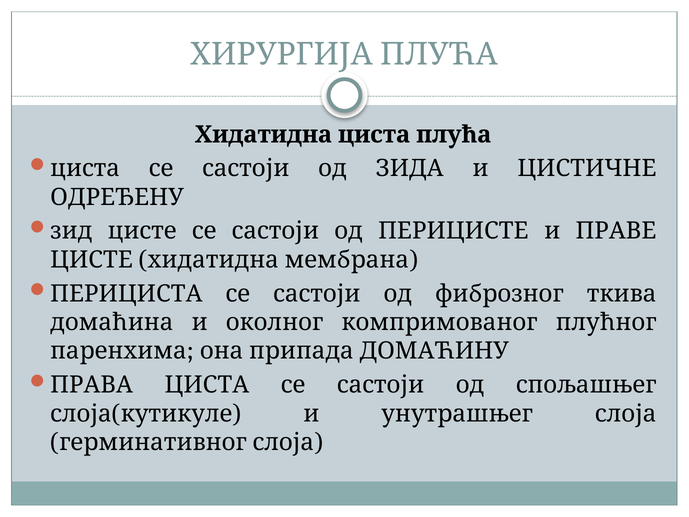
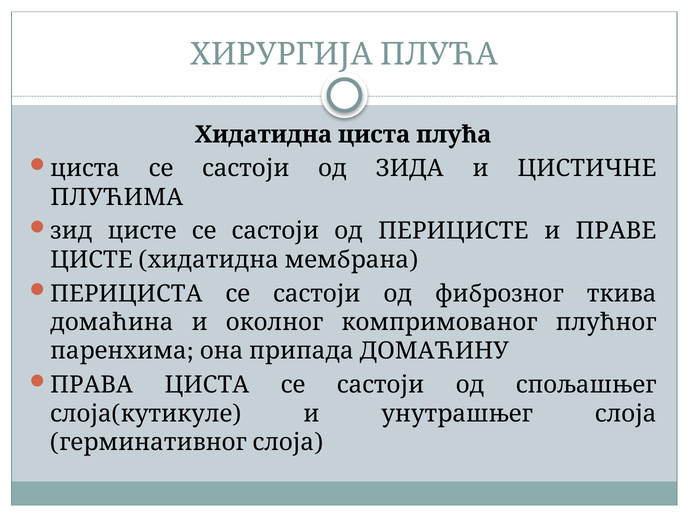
ОДРЕЂЕНУ: ОДРЕЂЕНУ -> ПЛУЋИМА (117, 197)
